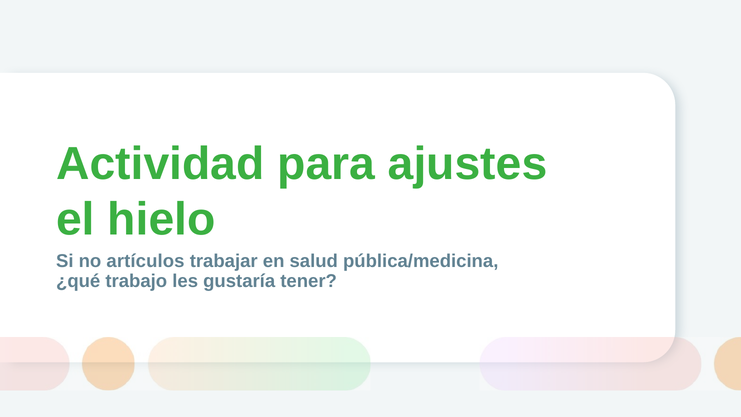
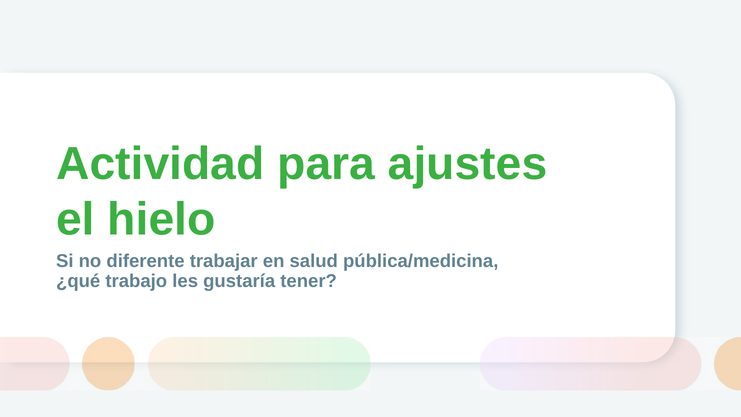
artículos: artículos -> diferente (146, 261)
